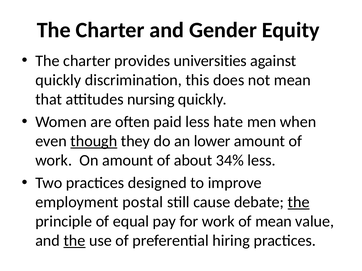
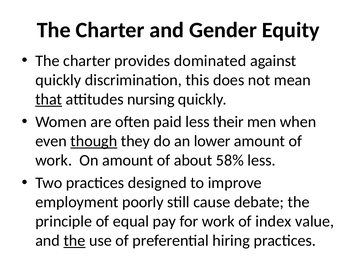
universities: universities -> dominated (210, 61)
that underline: none -> present (49, 99)
hate: hate -> their (228, 122)
34%: 34% -> 58% (230, 161)
postal: postal -> poorly (143, 202)
the underline: present -> none (299, 202)
of mean: mean -> index (273, 222)
